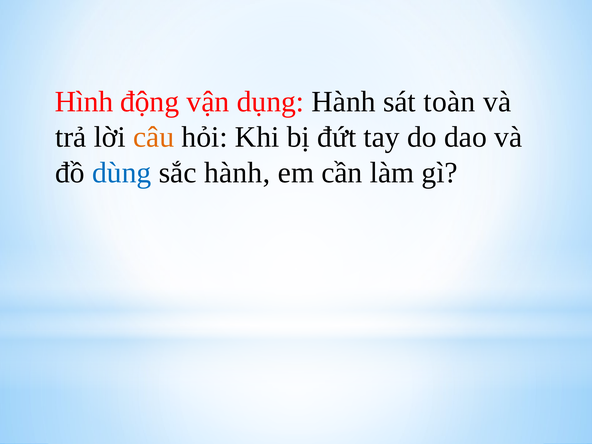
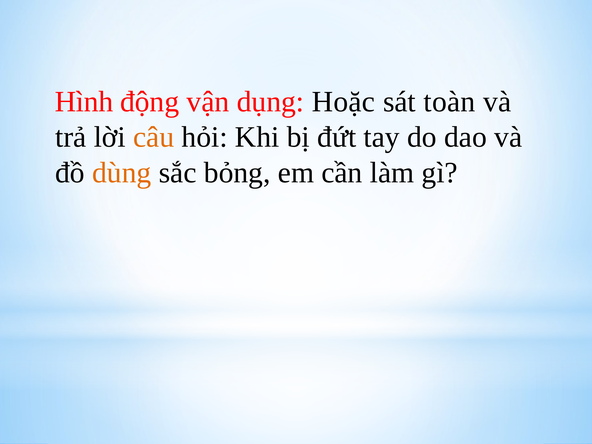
dụng Hành: Hành -> Hoặc (343, 102)
dùng colour: blue -> orange (122, 173)
sắc hành: hành -> bỏng (237, 173)
